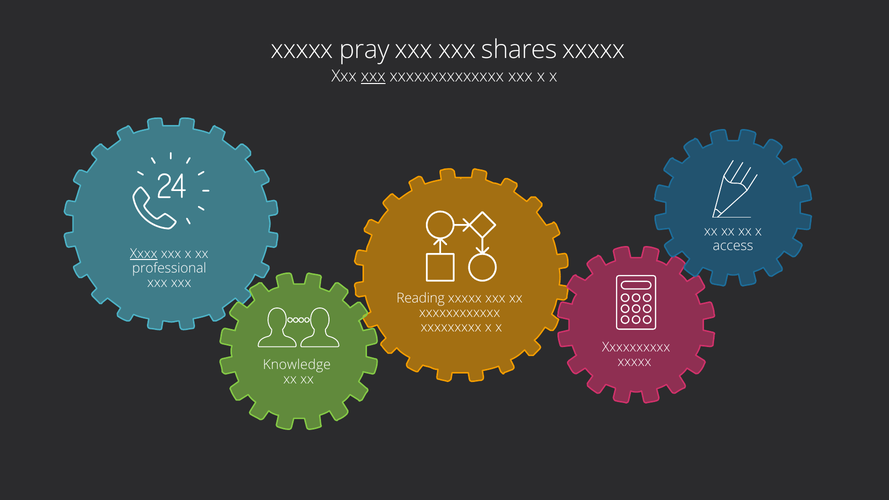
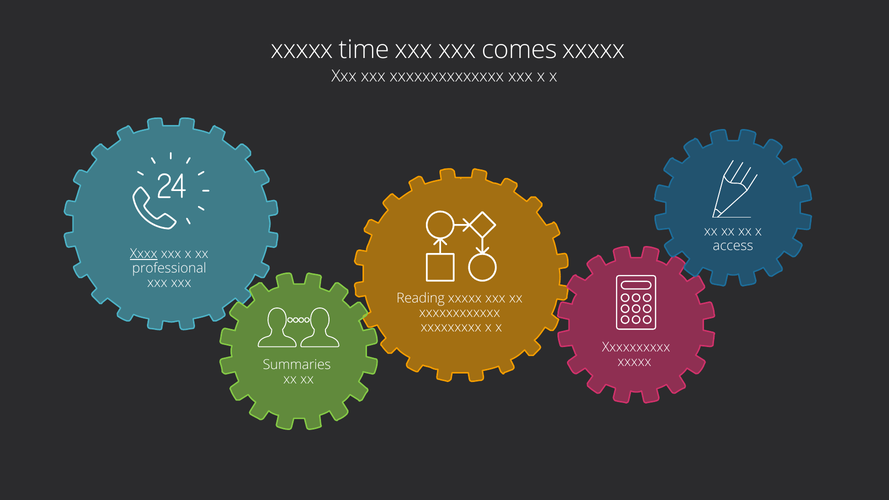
pray: pray -> time (364, 50)
shares: shares -> comes (519, 50)
xxx underline: present -> none (373, 76)
Knowledge: Knowledge -> Summaries (297, 365)
